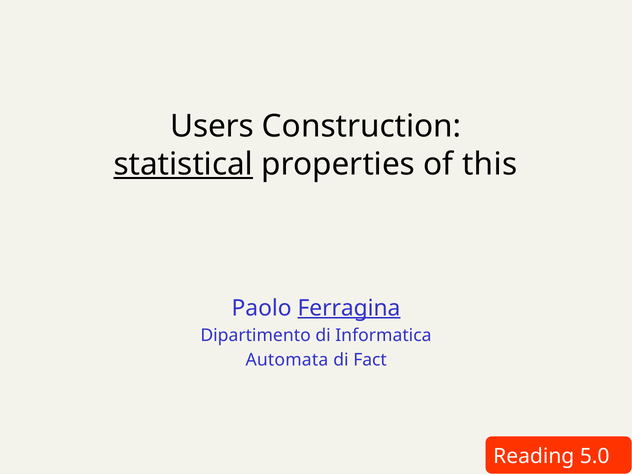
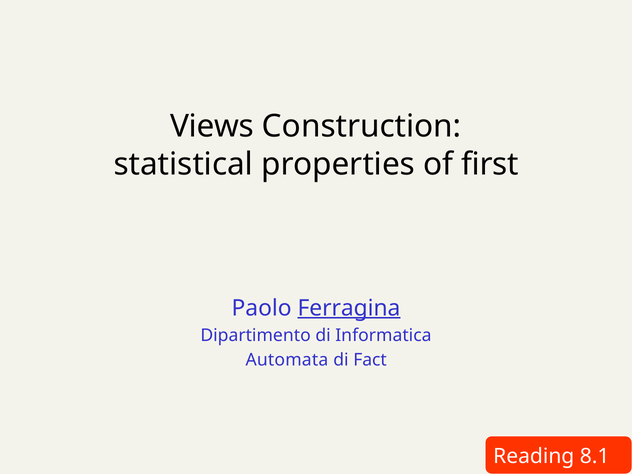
Users: Users -> Views (212, 126)
statistical underline: present -> none (183, 164)
this: this -> first (490, 164)
5.0: 5.0 -> 8.1 (595, 456)
